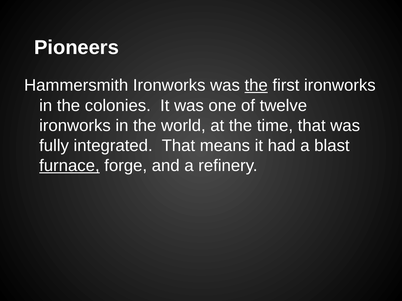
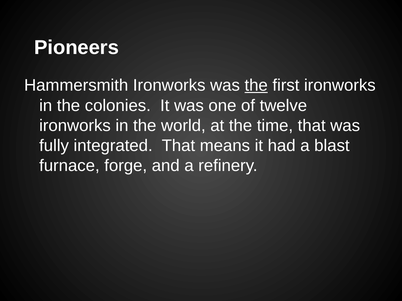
furnace underline: present -> none (69, 166)
